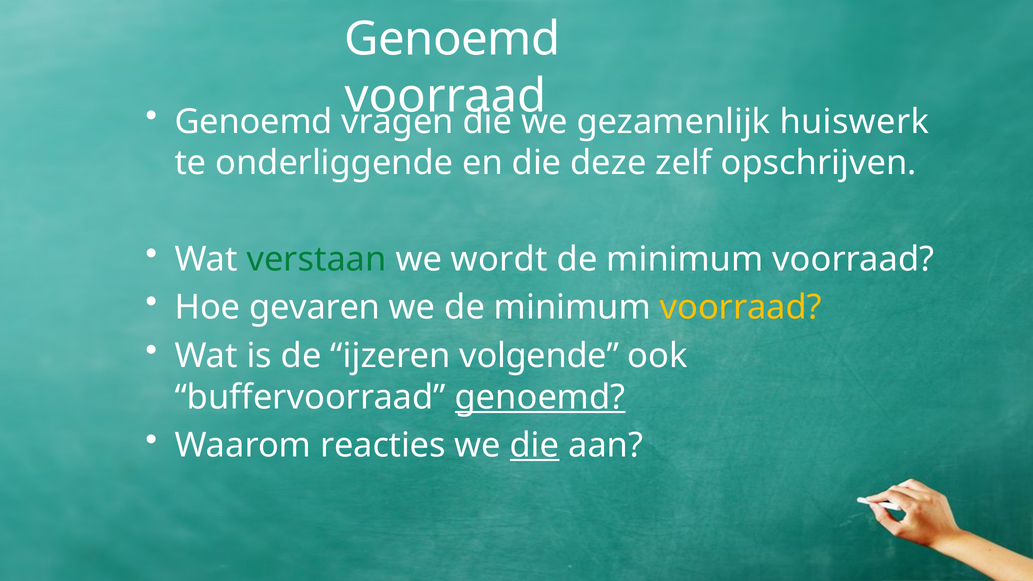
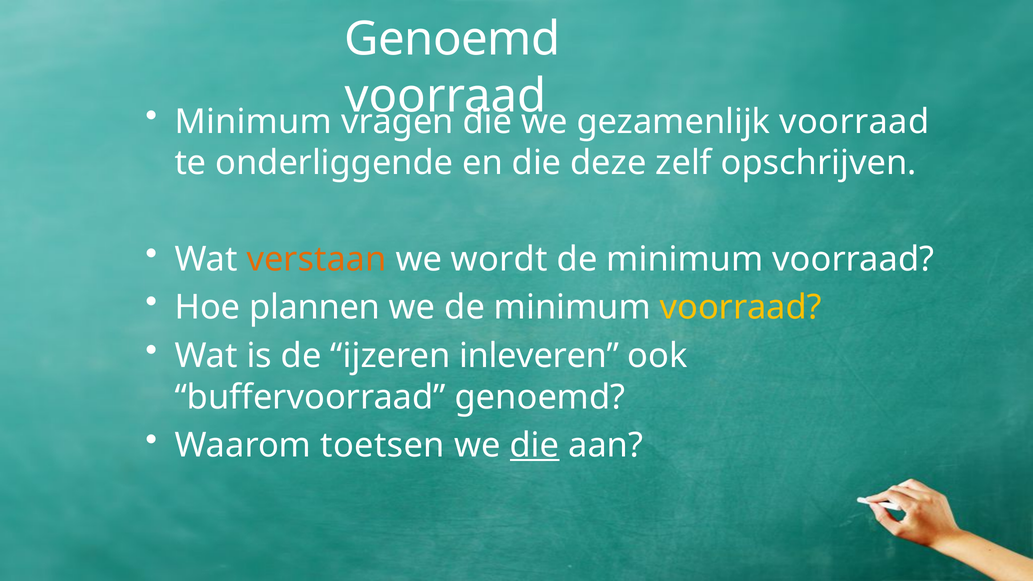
Genoemd: Genoemd -> Minimum (253, 122)
gezamenlijk huiswerk: huiswerk -> voorraad (854, 122)
verstaan colour: green -> orange (317, 259)
gevaren: gevaren -> plannen (315, 308)
volgende: volgende -> inleveren (539, 356)
genoemd underline: present -> none (540, 397)
reacties: reacties -> toetsen (383, 445)
